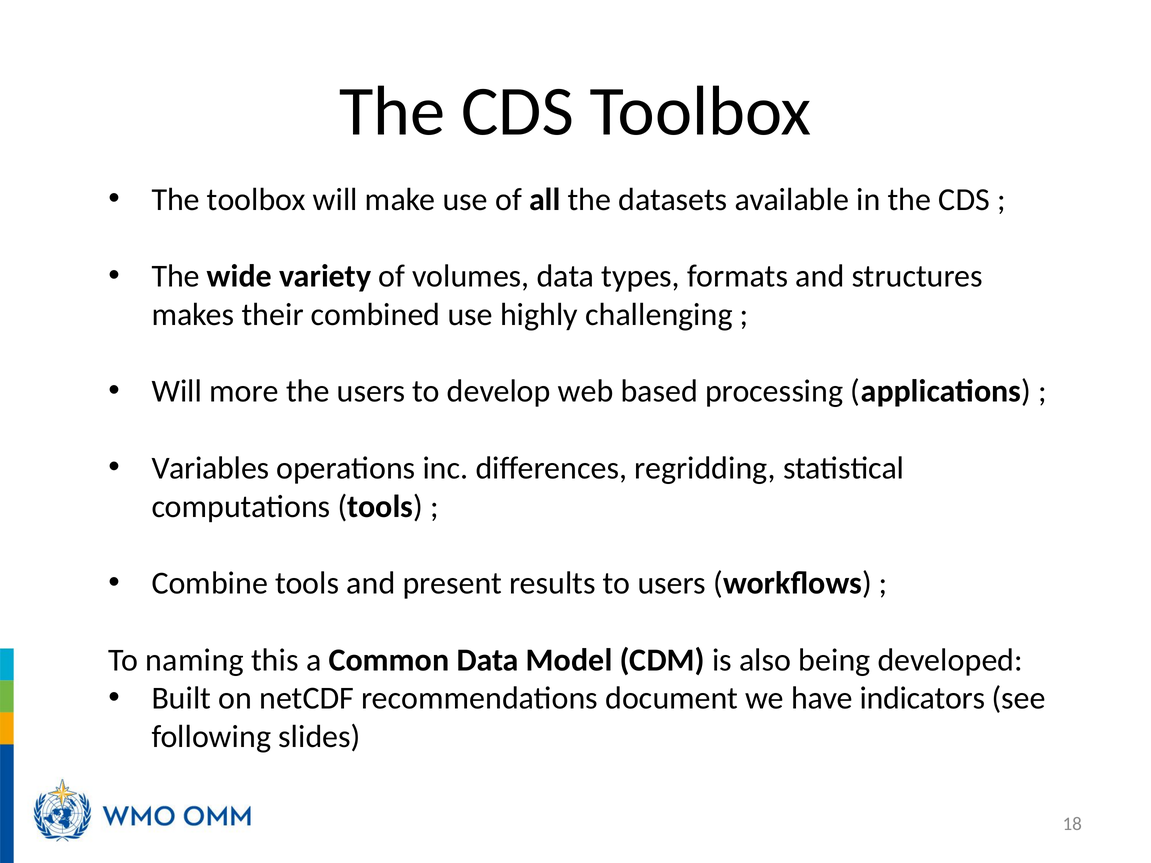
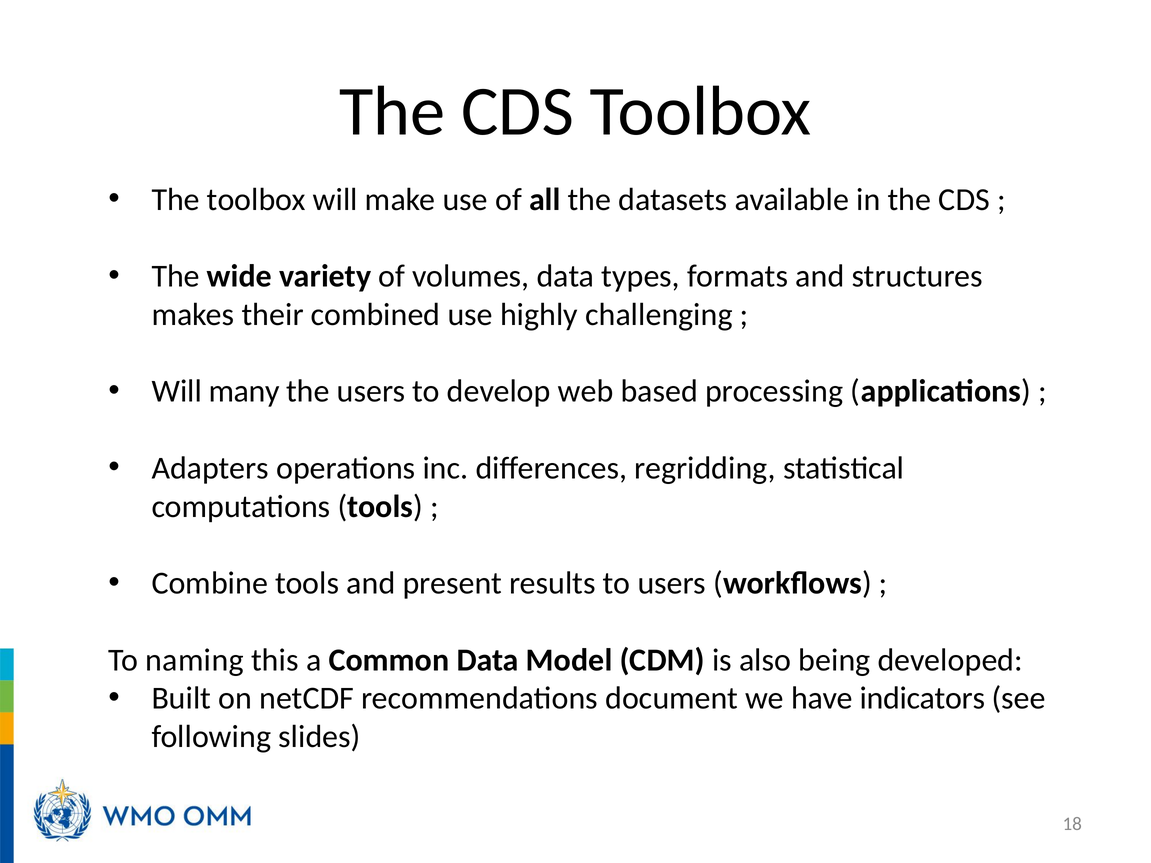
more: more -> many (244, 392)
Variables: Variables -> Adapters (210, 468)
